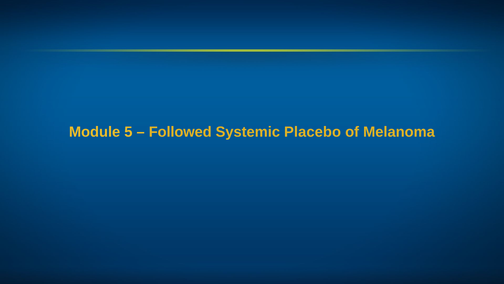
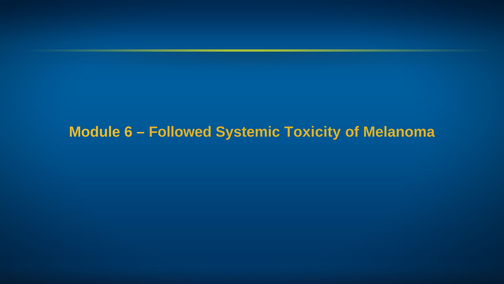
5: 5 -> 6 (128, 132)
Placebo: Placebo -> Toxicity (313, 132)
